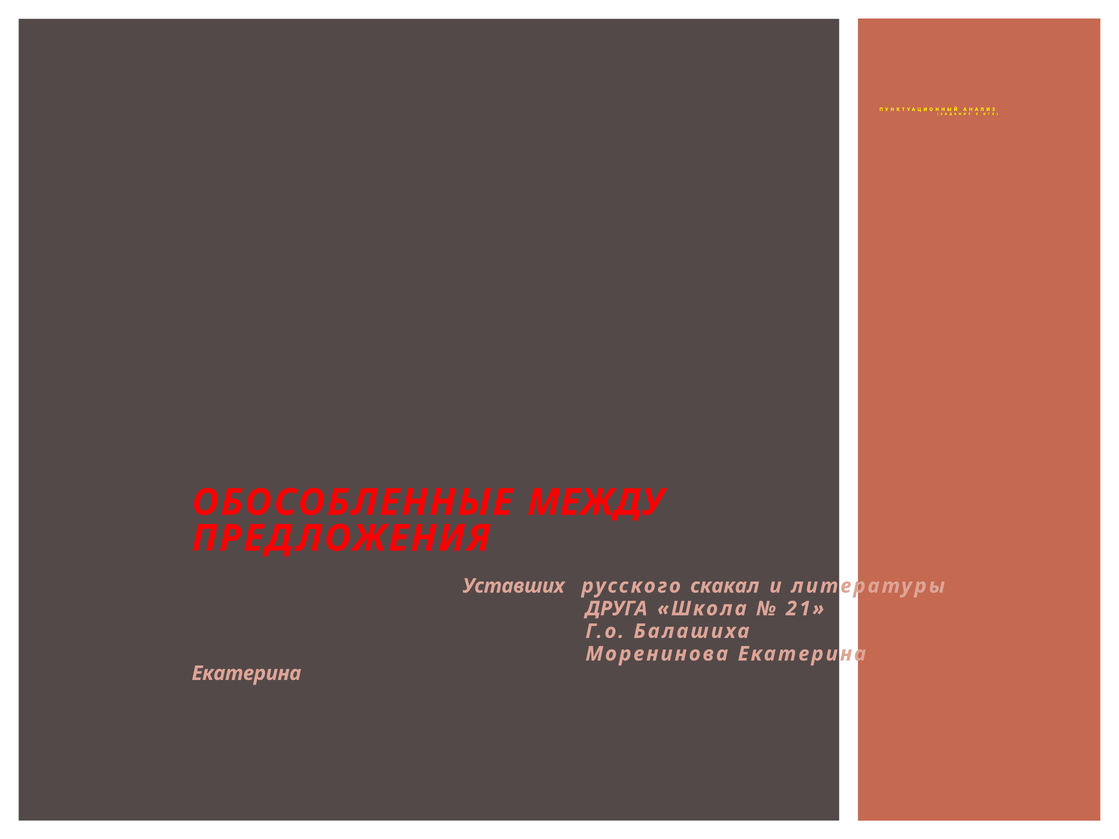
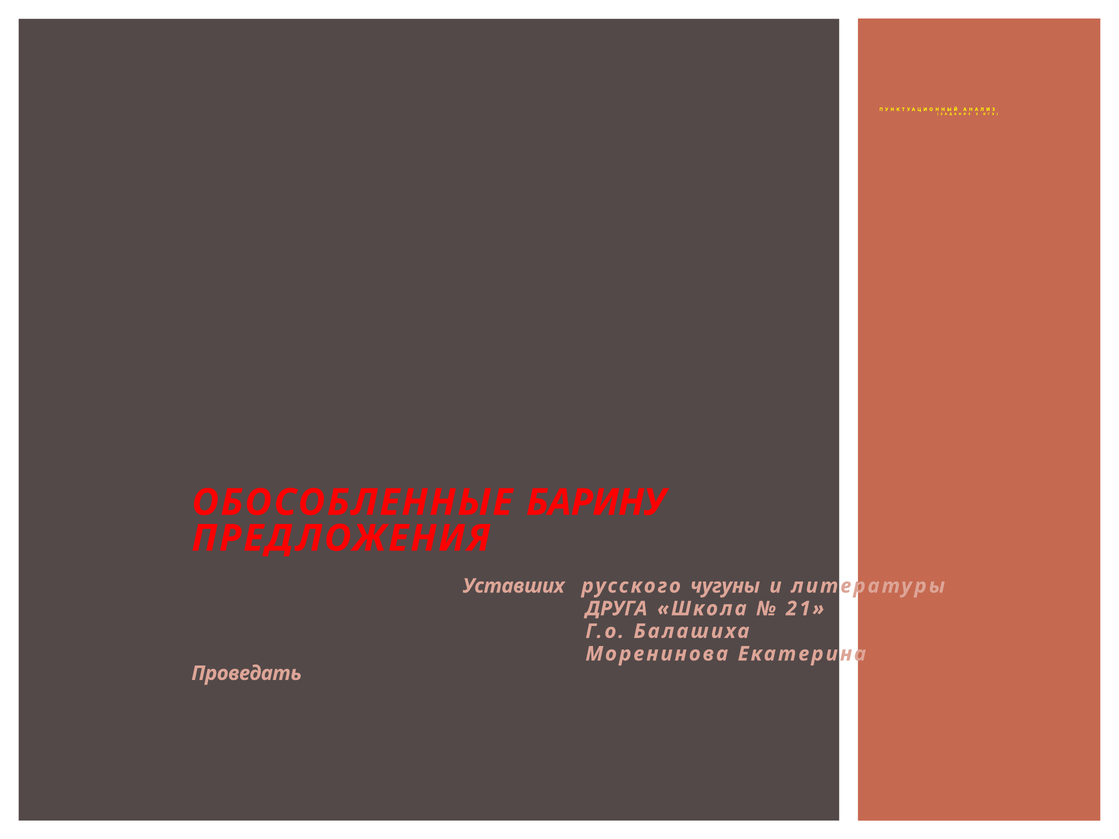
МЕЖДУ: МЕЖДУ -> БАРИНУ (596, 503)
скакал: скакал -> чугуны (725, 586)
Екатерина: Екатерина -> Проведать (247, 673)
